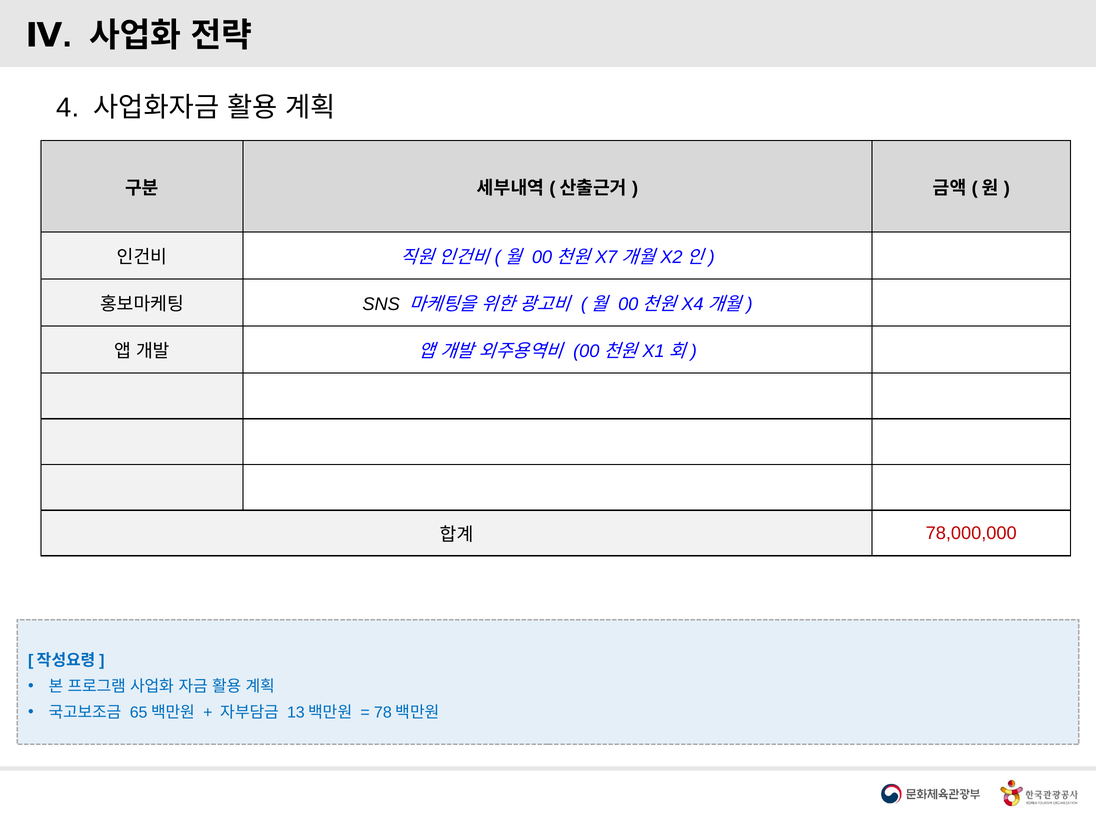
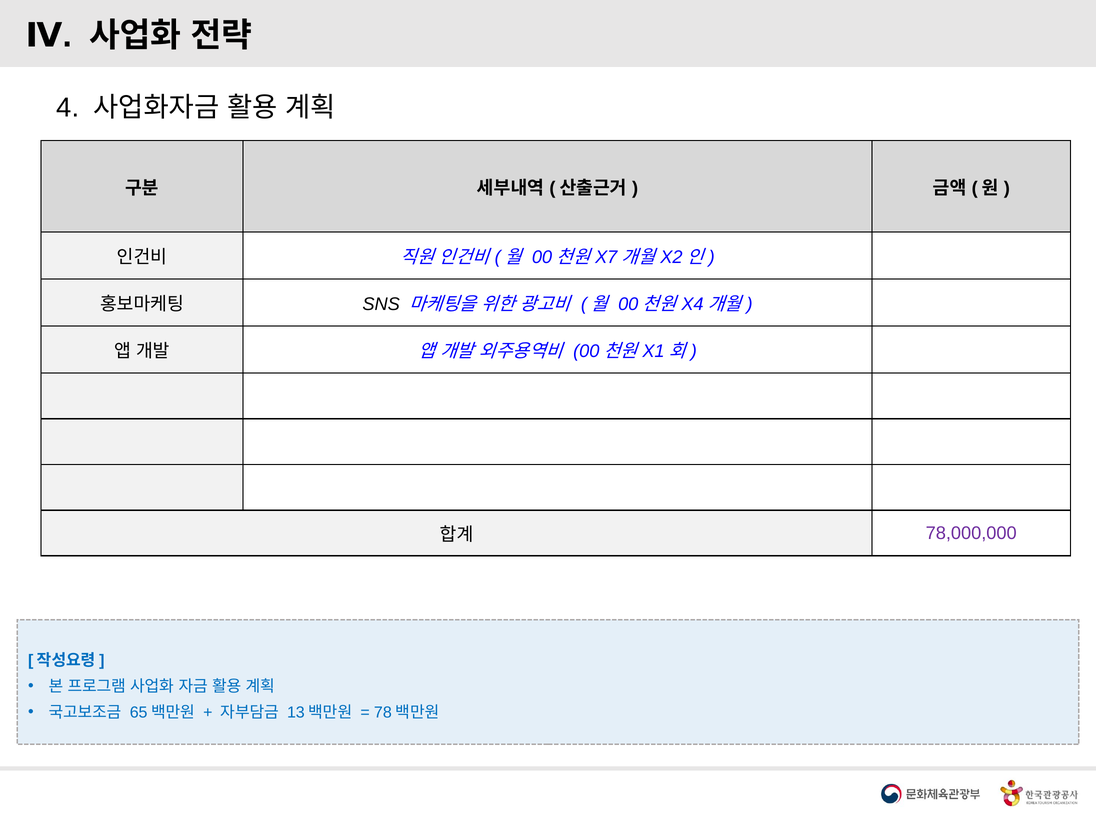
78,000,000 colour: red -> purple (971, 533)
